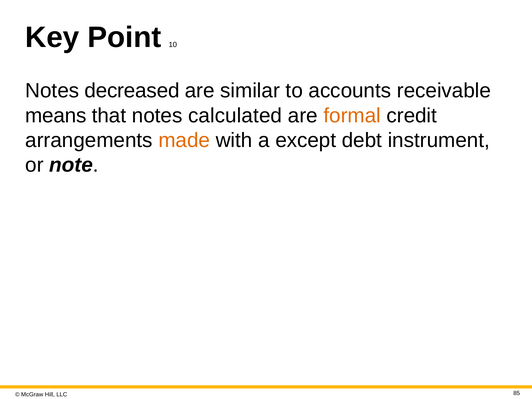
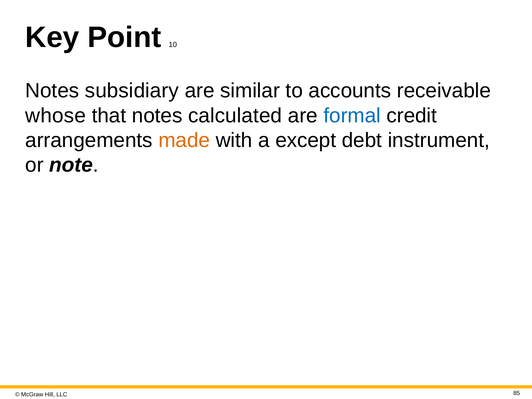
decreased: decreased -> subsidiary (132, 91)
means: means -> whose (56, 116)
formal colour: orange -> blue (352, 116)
